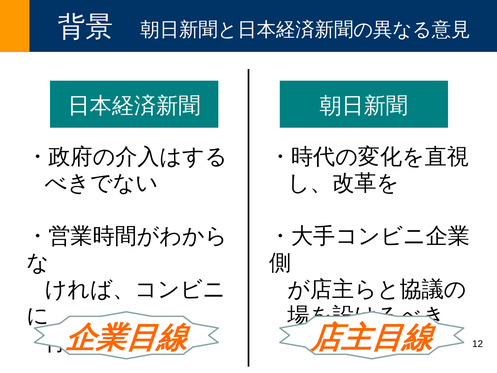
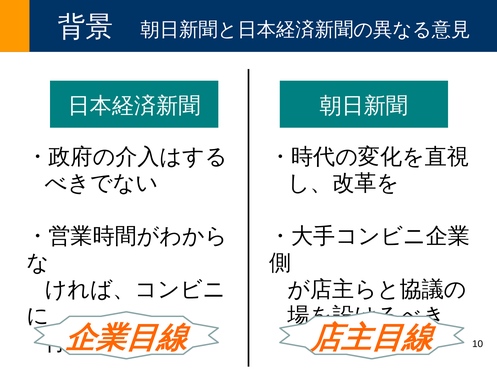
12: 12 -> 10 (478, 344)
